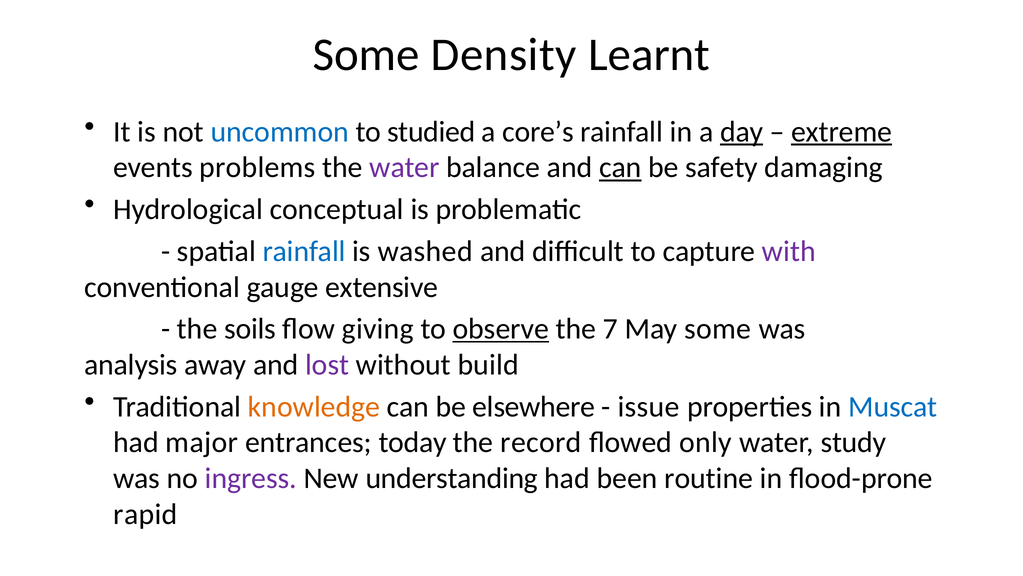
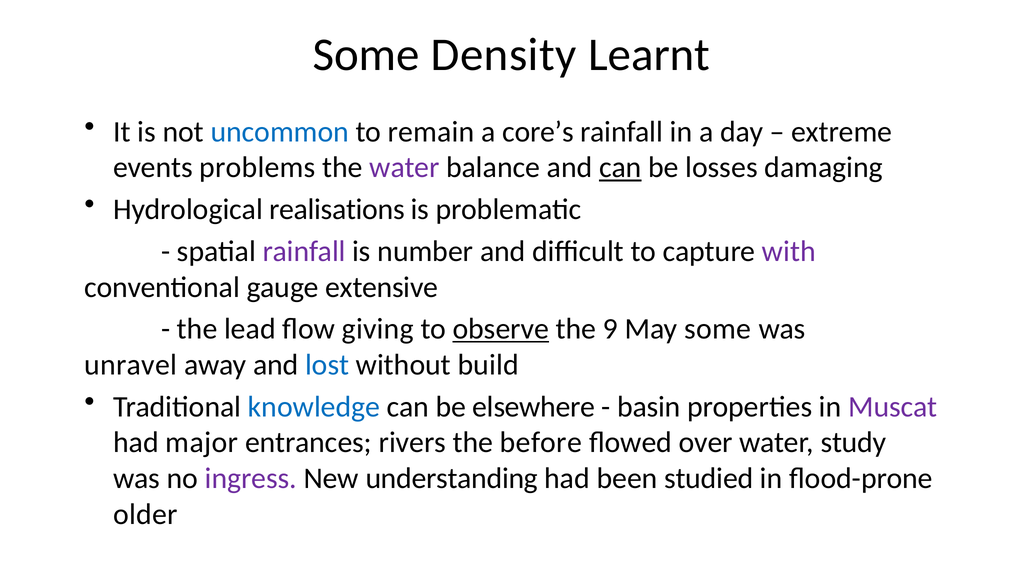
studied: studied -> remain (431, 132)
day underline: present -> none (742, 132)
extreme underline: present -> none (842, 132)
safety: safety -> losses (721, 167)
conceptual: conceptual -> realisations (337, 209)
rainfall colour: blue -> purple (304, 251)
washed: washed -> number (425, 251)
soils: soils -> lead (250, 329)
7: 7 -> 9 (610, 329)
analysis: analysis -> unravel (131, 364)
lost colour: purple -> blue (327, 364)
knowledge colour: orange -> blue (314, 406)
issue: issue -> basin (649, 406)
Muscat colour: blue -> purple (893, 406)
today: today -> rivers (412, 442)
record: record -> before (541, 442)
only: only -> over (706, 442)
routine: routine -> studied (709, 478)
rapid: rapid -> older (146, 514)
